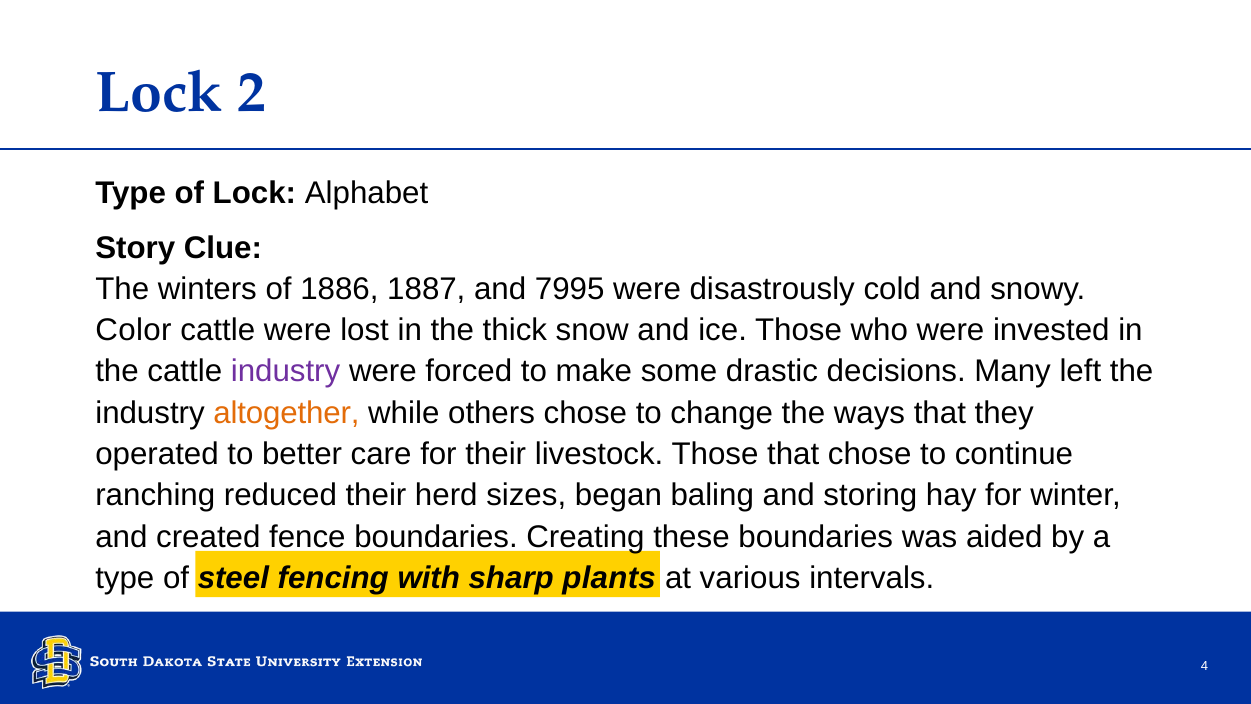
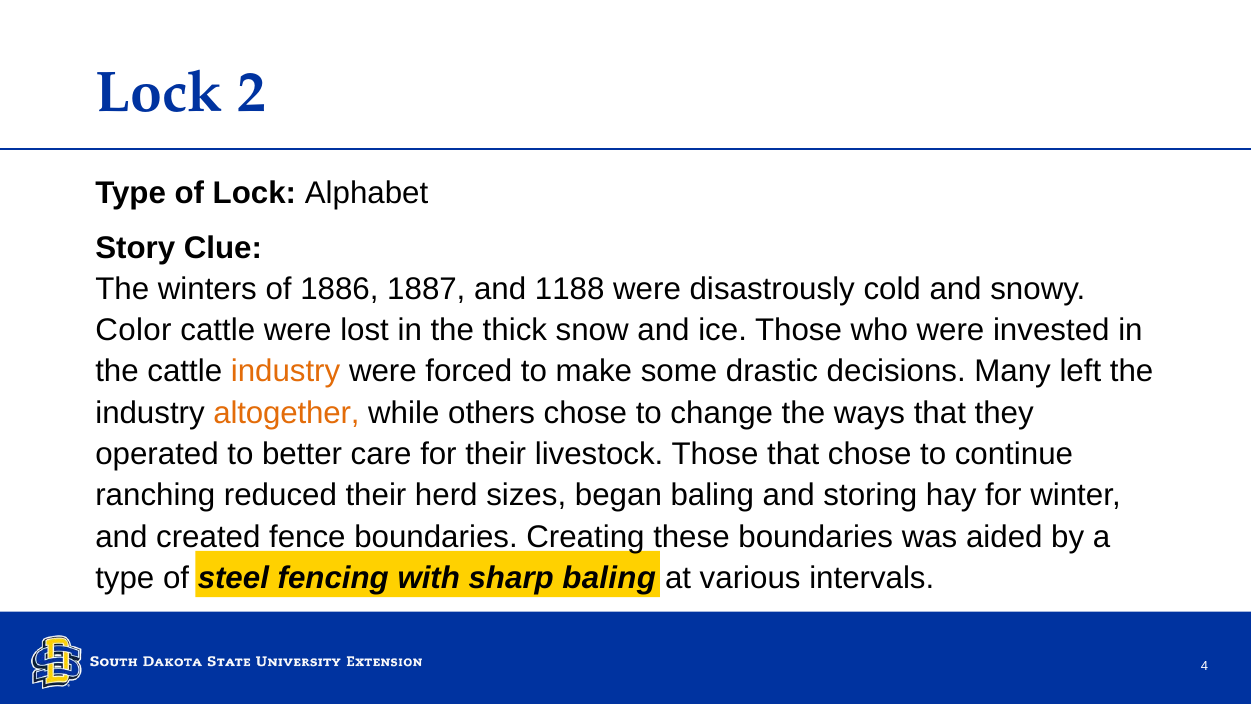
7995: 7995 -> 1188 (570, 289)
industry colour: purple -> orange (286, 371)
sharp plants: plants -> baling (609, 578)
